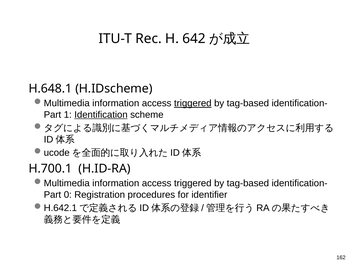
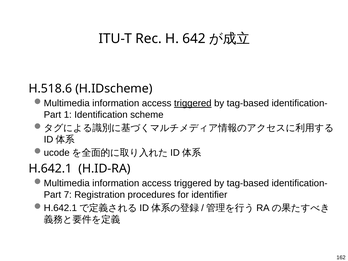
H.648.1: H.648.1 -> H.518.6 (50, 89)
Identification underline: present -> none (101, 115)
H.700.1: H.700.1 -> H.642.1 (50, 169)
0: 0 -> 7 (68, 195)
